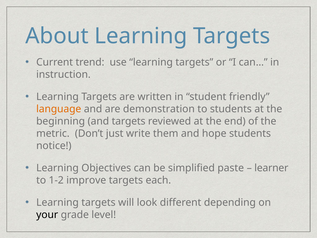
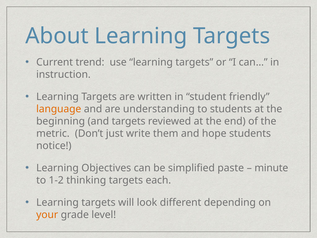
demonstration: demonstration -> understanding (159, 109)
learner: learner -> minute (271, 168)
improve: improve -> thinking (86, 180)
your colour: black -> orange (47, 214)
